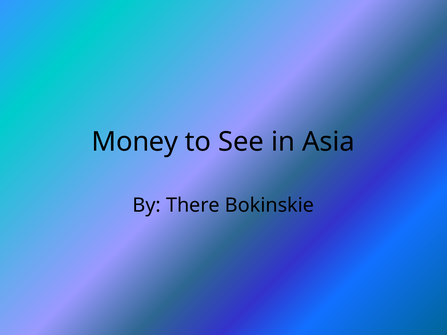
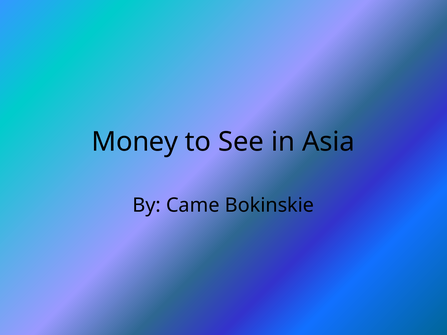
There: There -> Came (193, 206)
